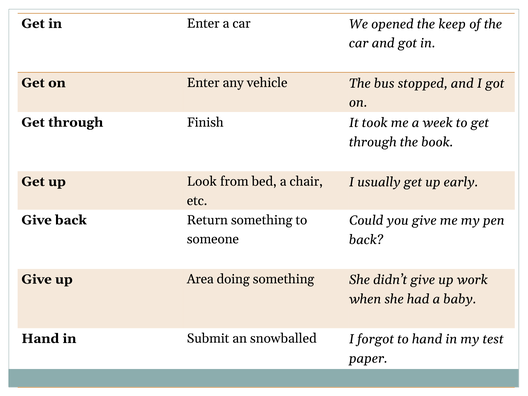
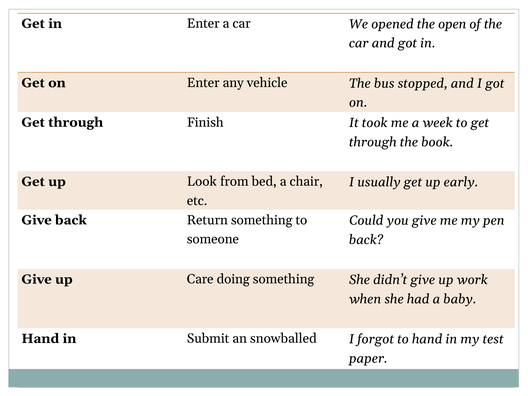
keep: keep -> open (452, 24)
Area: Area -> Care (200, 279)
